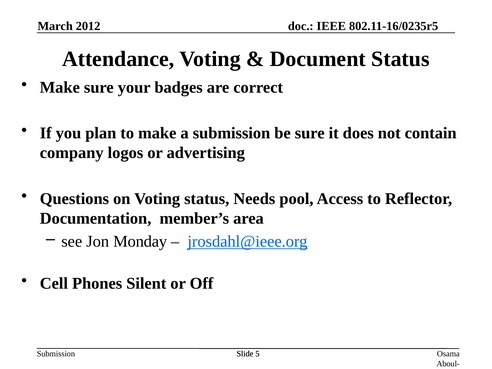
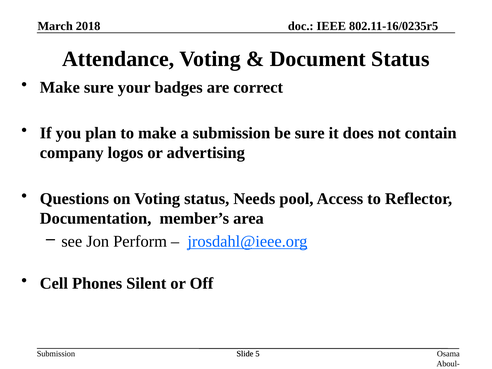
2012: 2012 -> 2018 (88, 26)
Monday: Monday -> Perform (140, 241)
